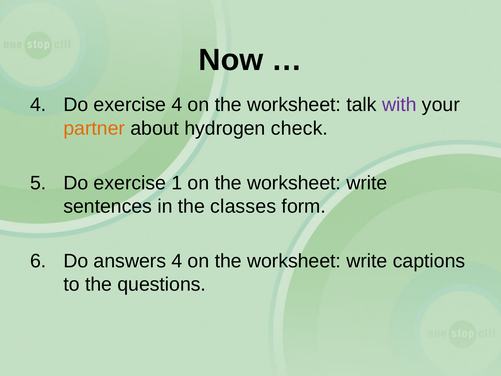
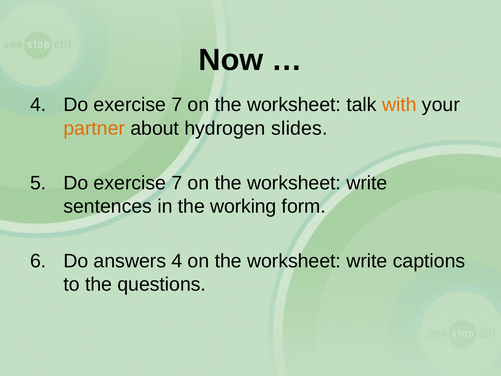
4 Do exercise 4: 4 -> 7 (177, 105)
with colour: purple -> orange (399, 105)
check: check -> slides (299, 128)
1: 1 -> 7 (177, 183)
classes: classes -> working (243, 206)
